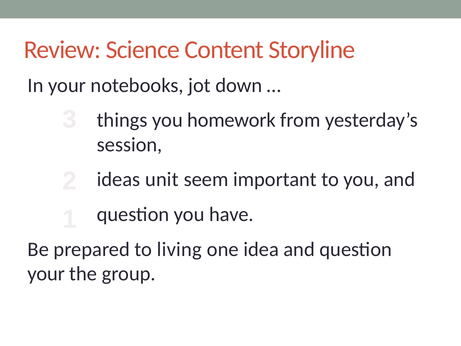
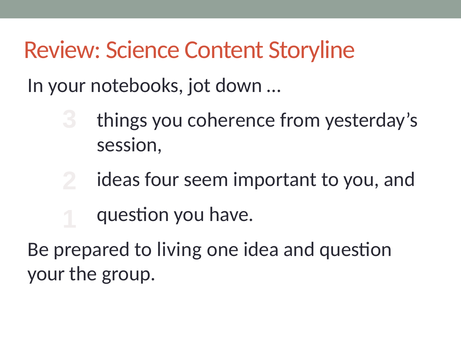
homework: homework -> coherence (231, 120)
unit: unit -> four (162, 179)
